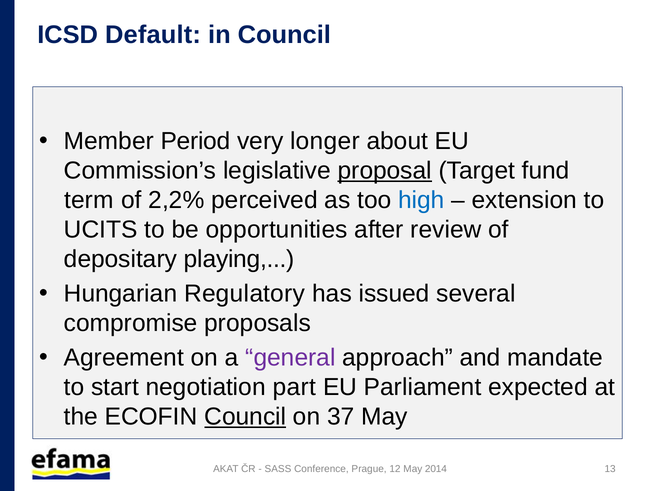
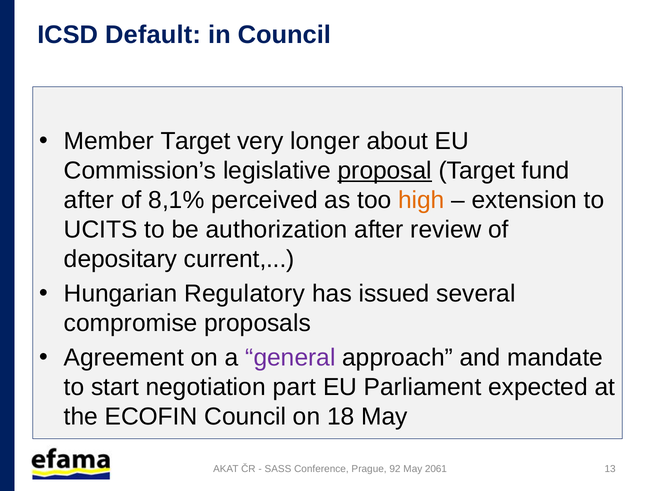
Member Period: Period -> Target (196, 141)
term: term -> after (89, 200)
2,2%: 2,2% -> 8,1% (176, 200)
high colour: blue -> orange (421, 200)
opportunities: opportunities -> authorization (277, 230)
playing: playing -> current (239, 259)
Council underline: present -> none (245, 417)
37: 37 -> 18 (341, 417)
12: 12 -> 92 (395, 469)
2014: 2014 -> 2061 (436, 469)
